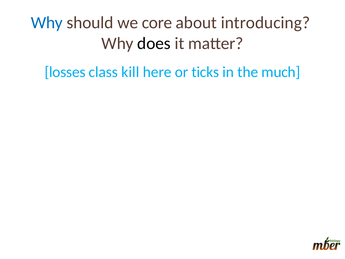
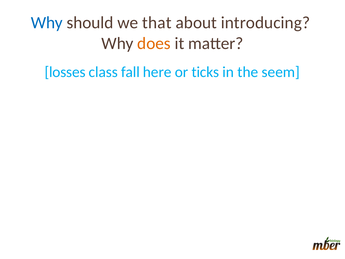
core: core -> that (157, 23)
does colour: black -> orange (154, 43)
kill: kill -> fall (130, 72)
much: much -> seem (281, 72)
